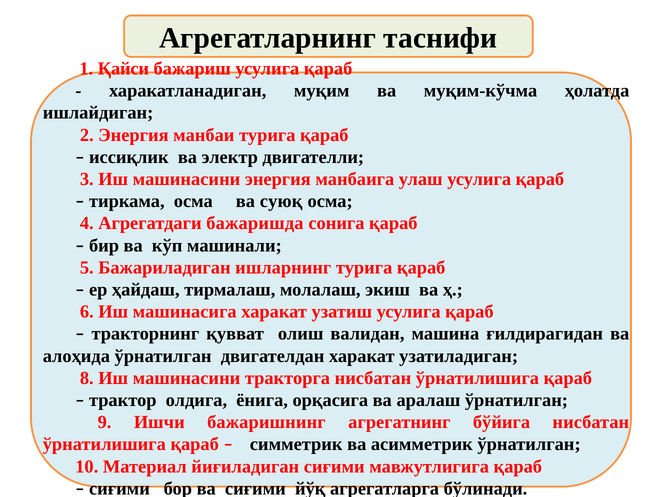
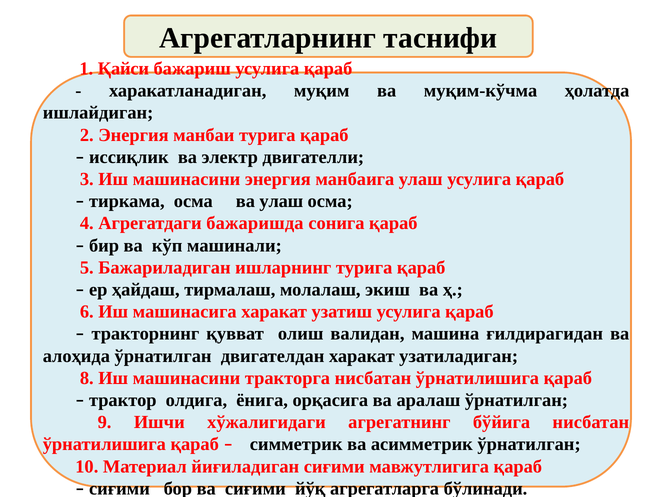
ва суюқ: суюқ -> улаш (281, 201)
бажаришнинг: бажаришнинг -> хўжалигидаги (266, 422)
